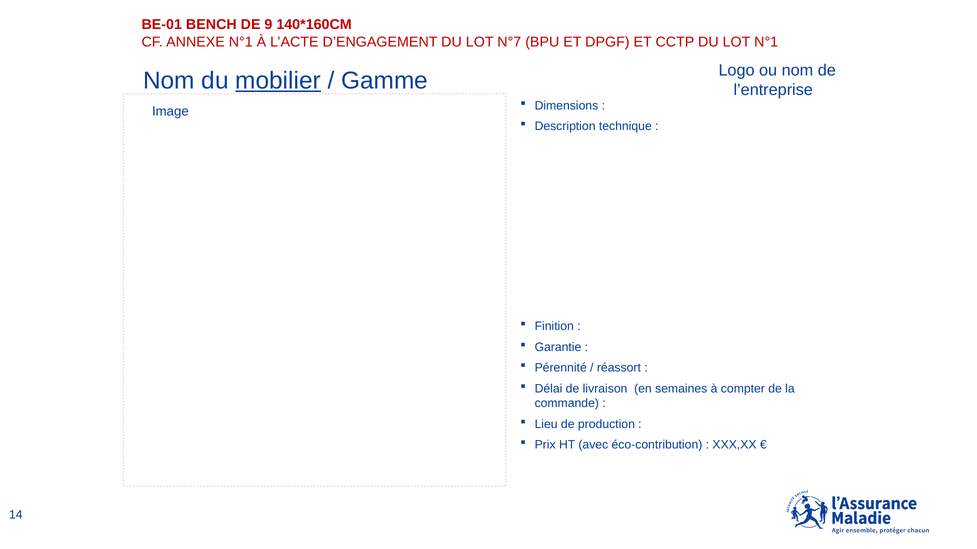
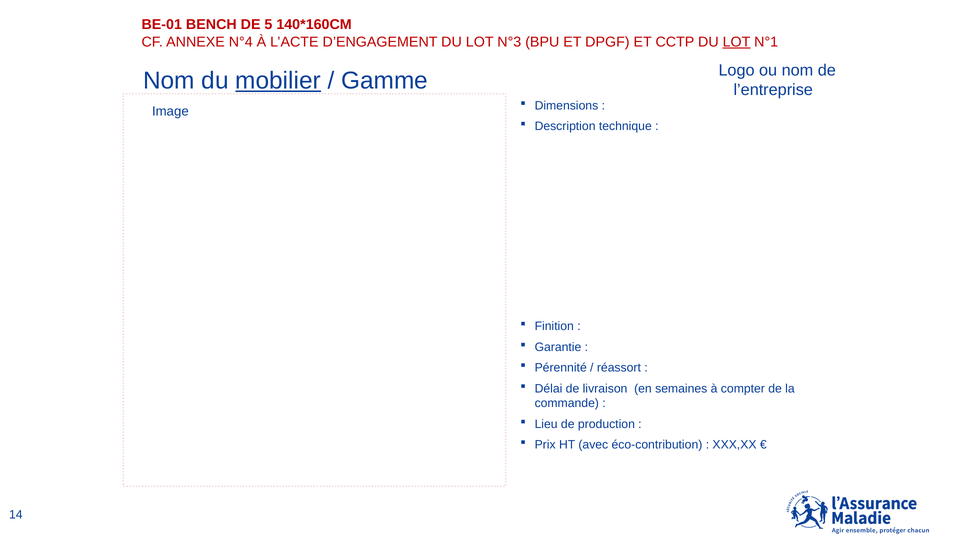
9: 9 -> 5 (268, 25)
ANNEXE N°1: N°1 -> N°4 (241, 42)
N°7: N°7 -> N°3 (509, 42)
LOT underline: none -> present (737, 42)
